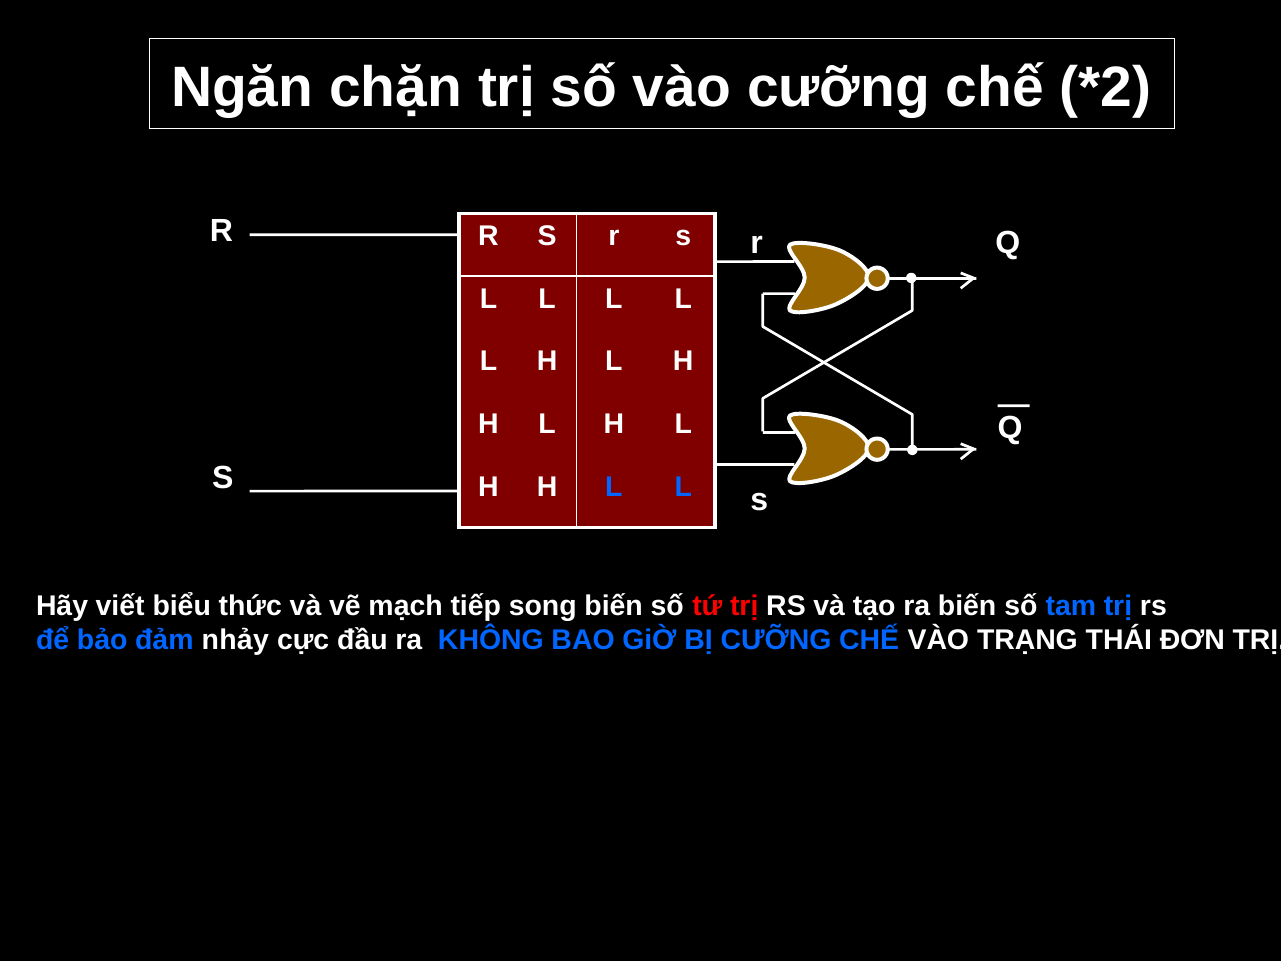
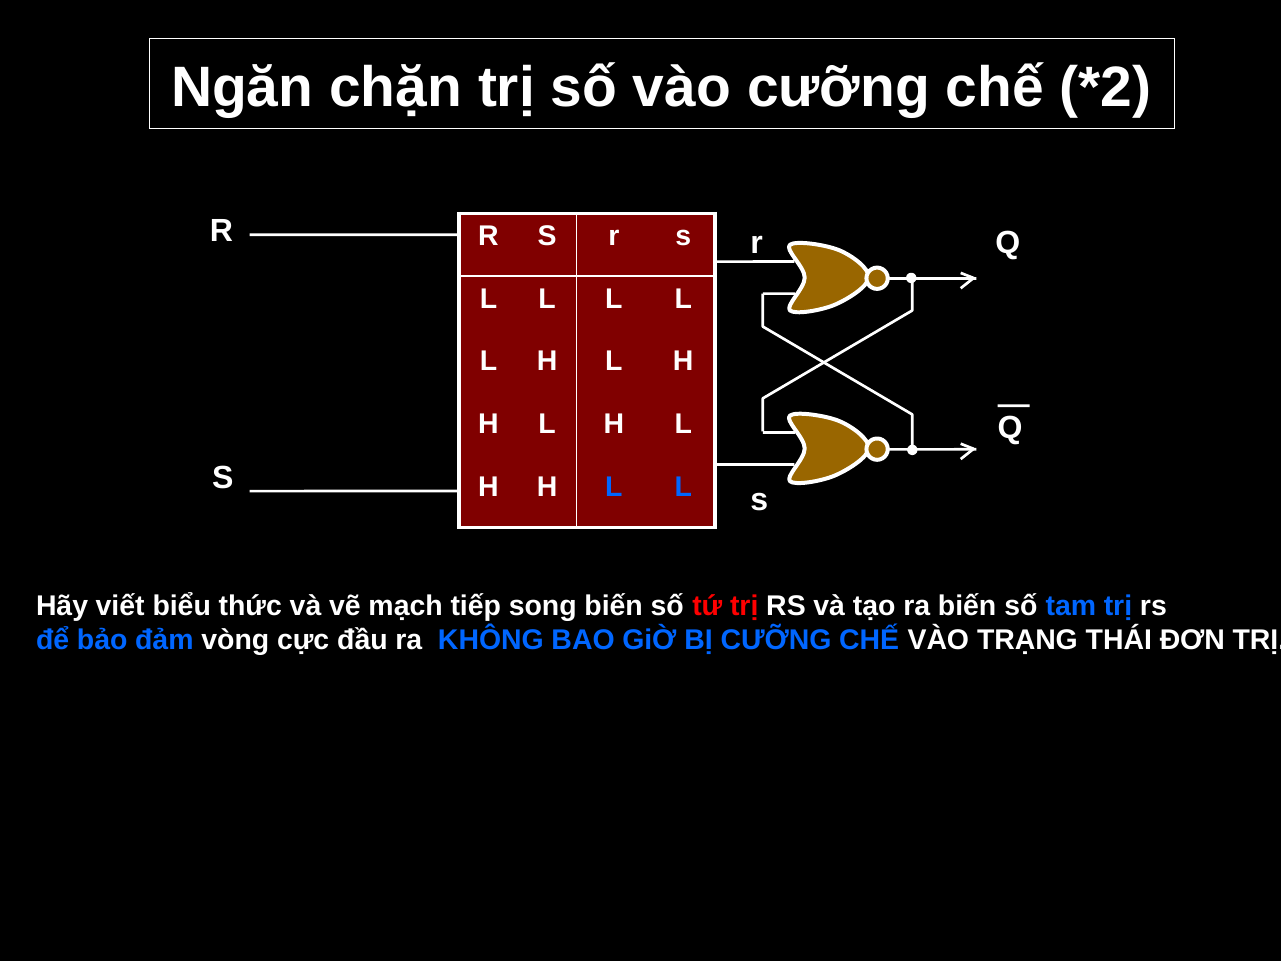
nhảy: nhảy -> vòng (235, 640)
